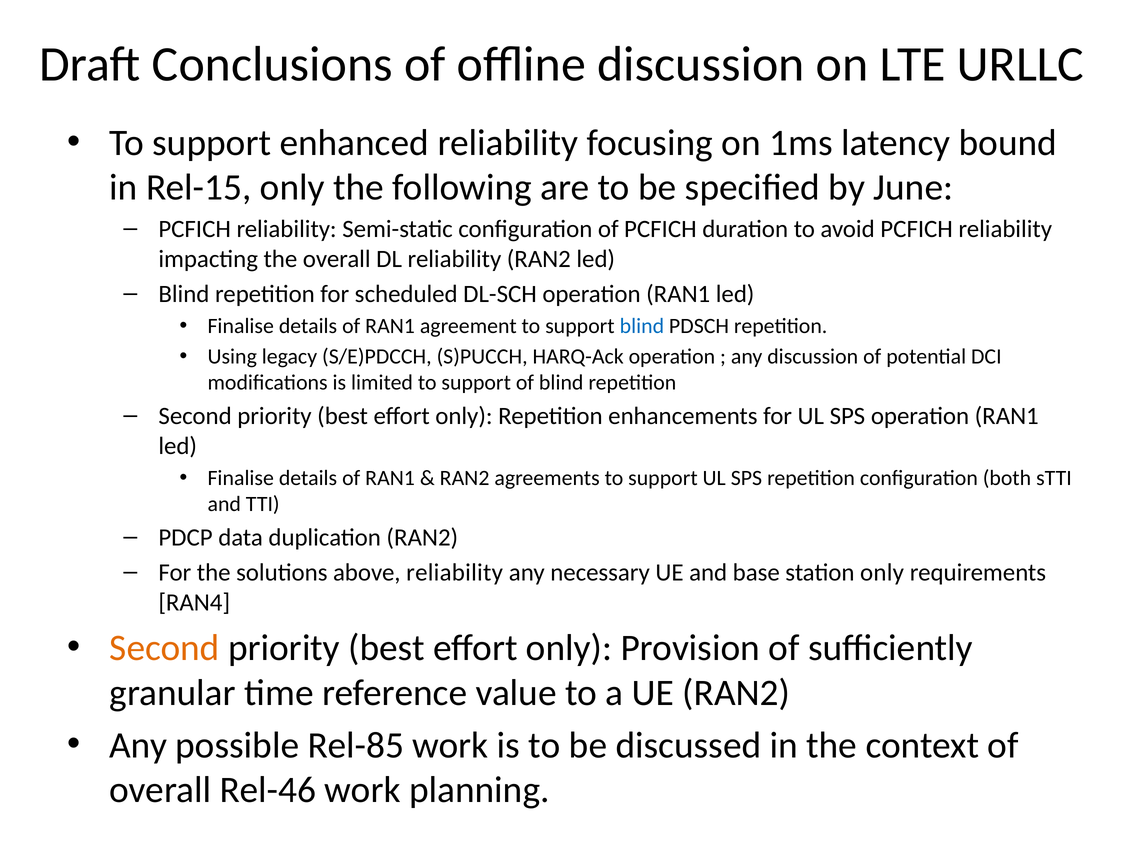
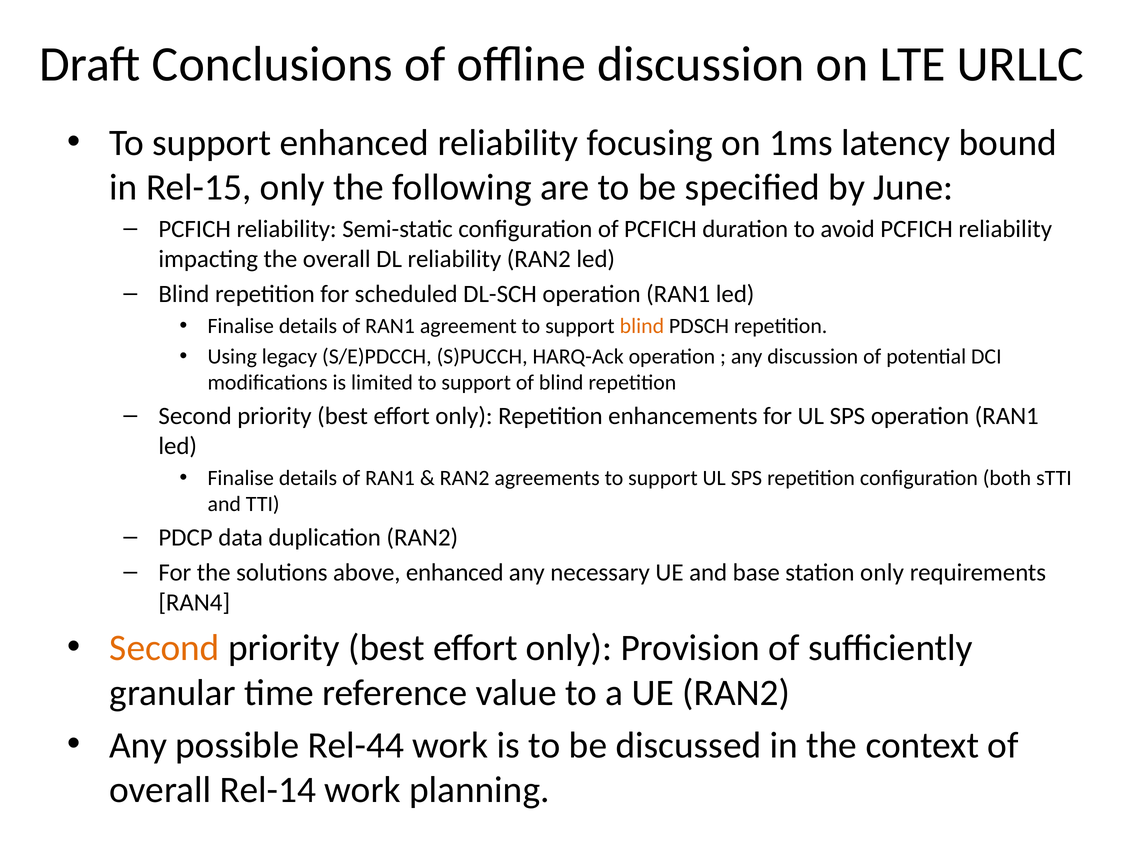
blind colour: blue -> orange (642, 326)
above reliability: reliability -> enhanced (455, 573)
Rel-85: Rel-85 -> Rel-44 (356, 746)
Rel-46: Rel-46 -> Rel-14 (268, 791)
